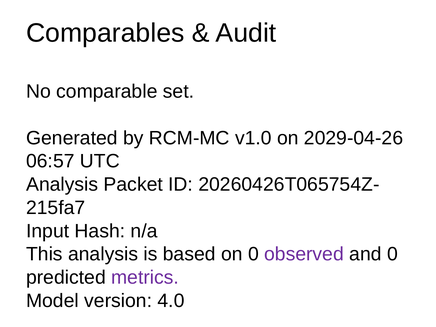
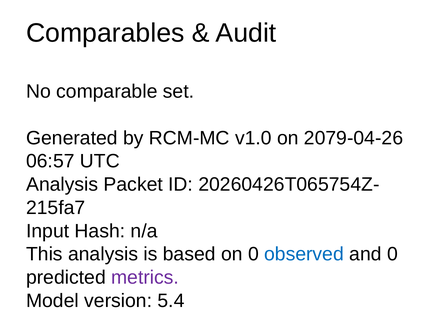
2029-04-26: 2029-04-26 -> 2079-04-26 (354, 138)
observed colour: purple -> blue (304, 254)
4.0: 4.0 -> 5.4 (171, 301)
